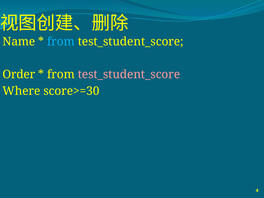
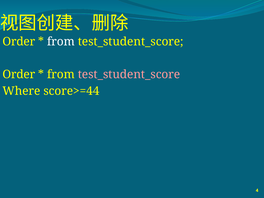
Name: Name -> Order (19, 42)
from colour: light blue -> white (61, 42)
score>=30: score>=30 -> score>=44 (71, 91)
